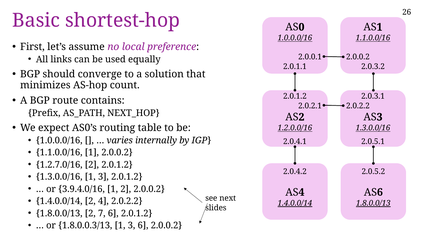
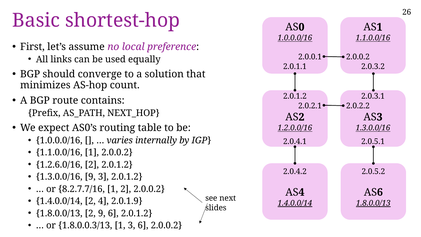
1.2.7.0/16: 1.2.7.0/16 -> 1.2.6.0/16 (59, 165)
1.3.0.0/16 1: 1 -> 9 (90, 177)
3.9.4.0/16: 3.9.4.0/16 -> 8.2.7.7/16 (82, 189)
4 2.0.2.2: 2.0.2.2 -> 2.0.1.9 (127, 201)
2 7: 7 -> 9 (102, 213)
